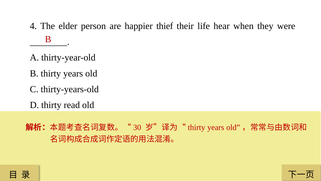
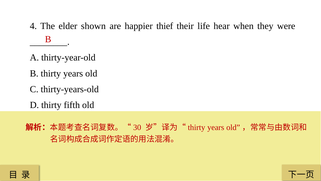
person: person -> shown (93, 26)
read: read -> fifth (72, 105)
